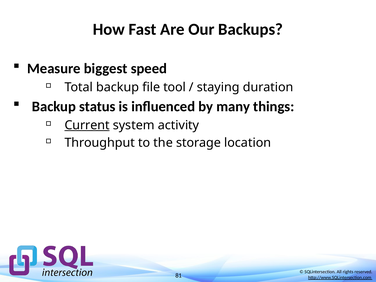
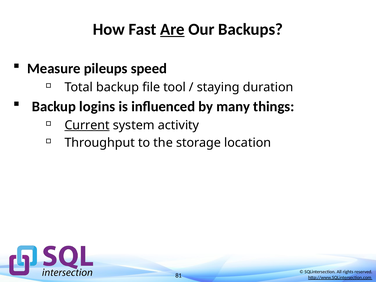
Are underline: none -> present (172, 29)
biggest: biggest -> pileups (106, 69)
status: status -> logins (97, 107)
